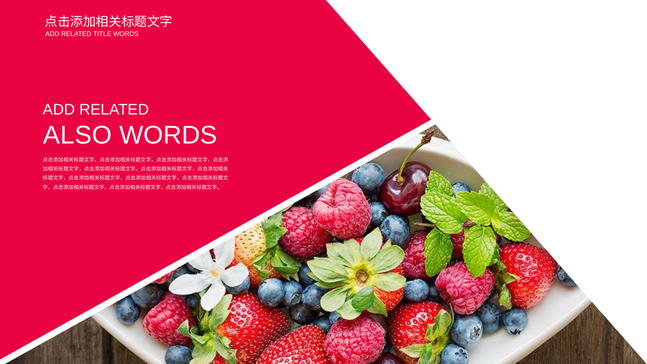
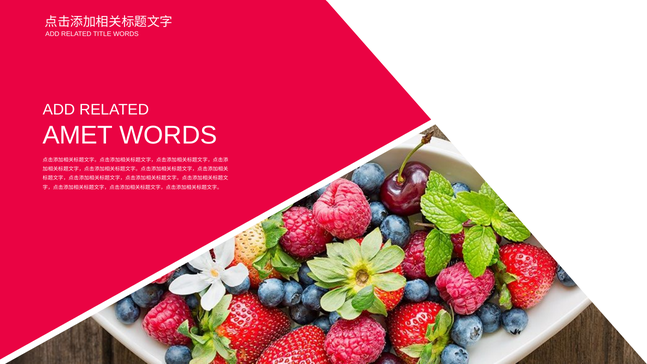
ALSO: ALSO -> AMET (78, 135)
